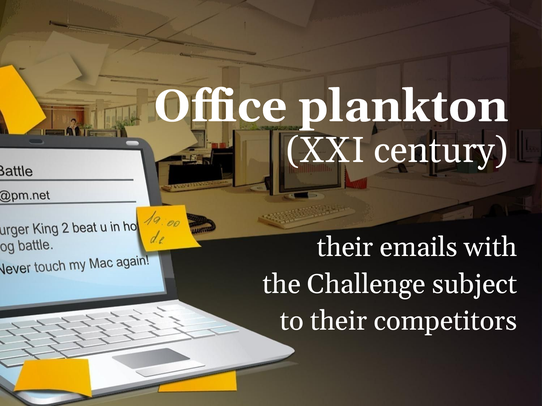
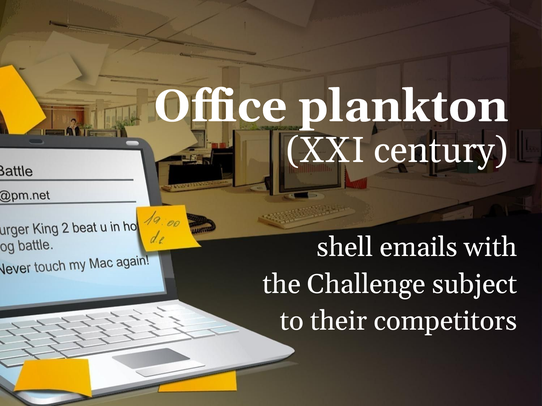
their: their -> shell (345, 248)
